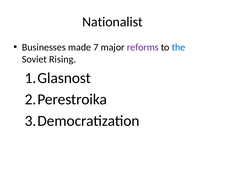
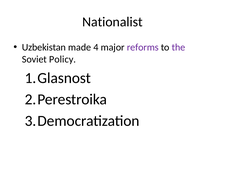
Businesses: Businesses -> Uzbekistan (44, 47)
7: 7 -> 4 (96, 47)
the colour: blue -> purple (178, 47)
Rising: Rising -> Policy (63, 59)
